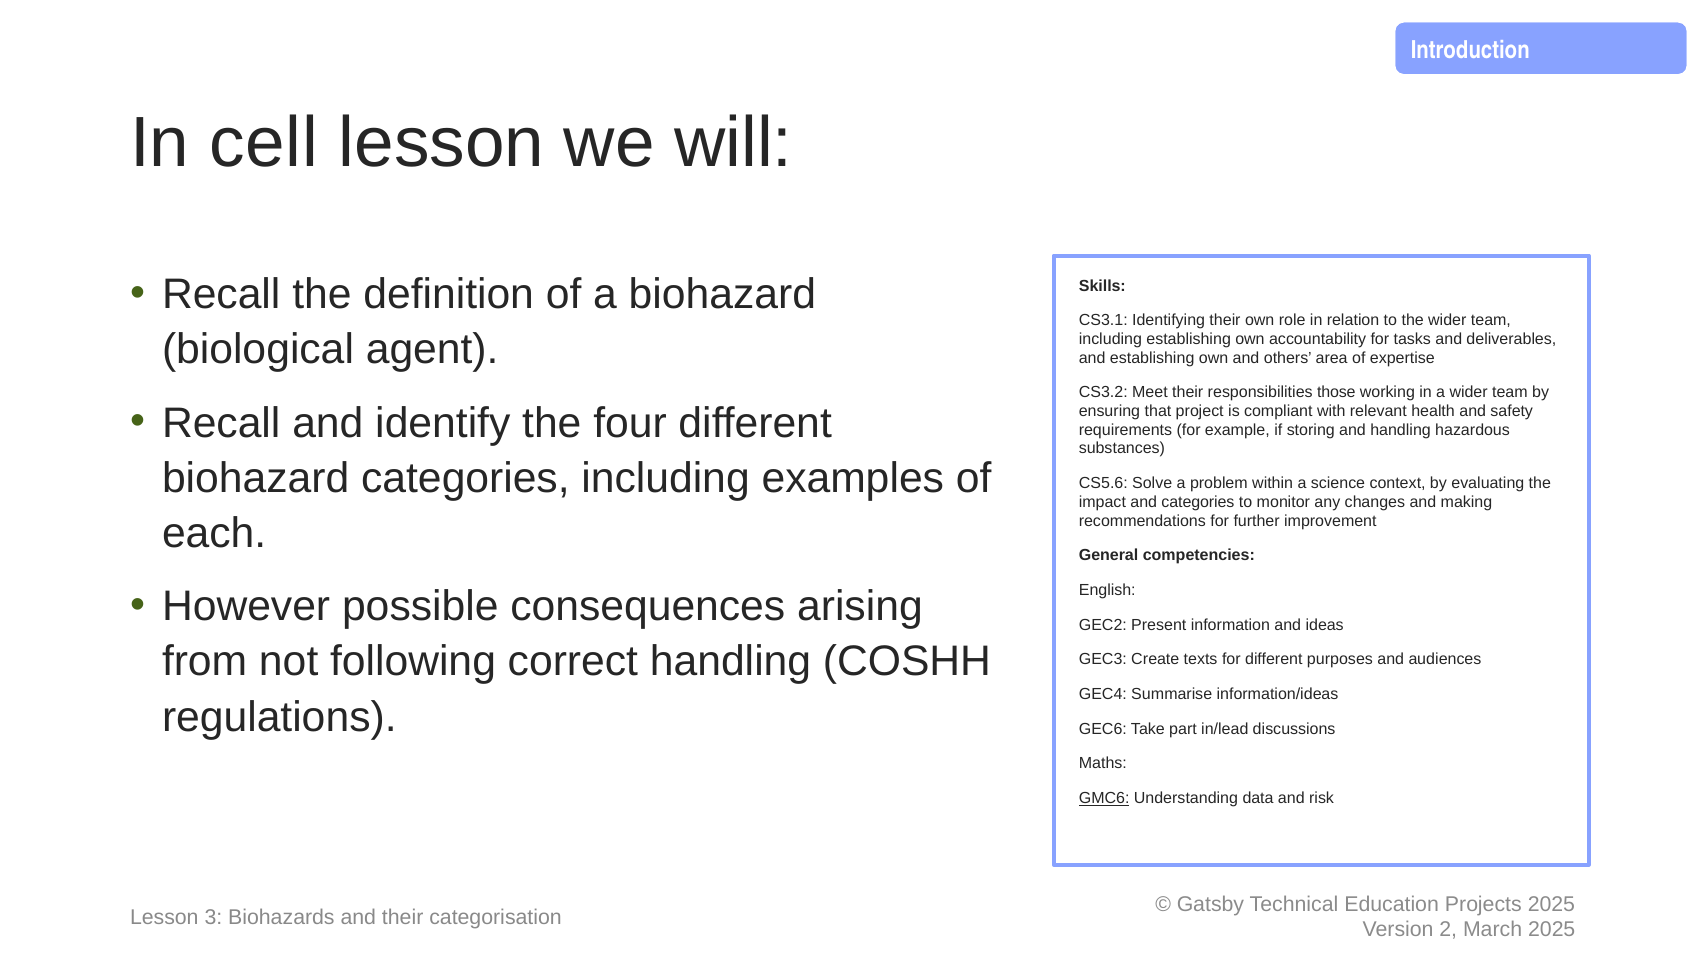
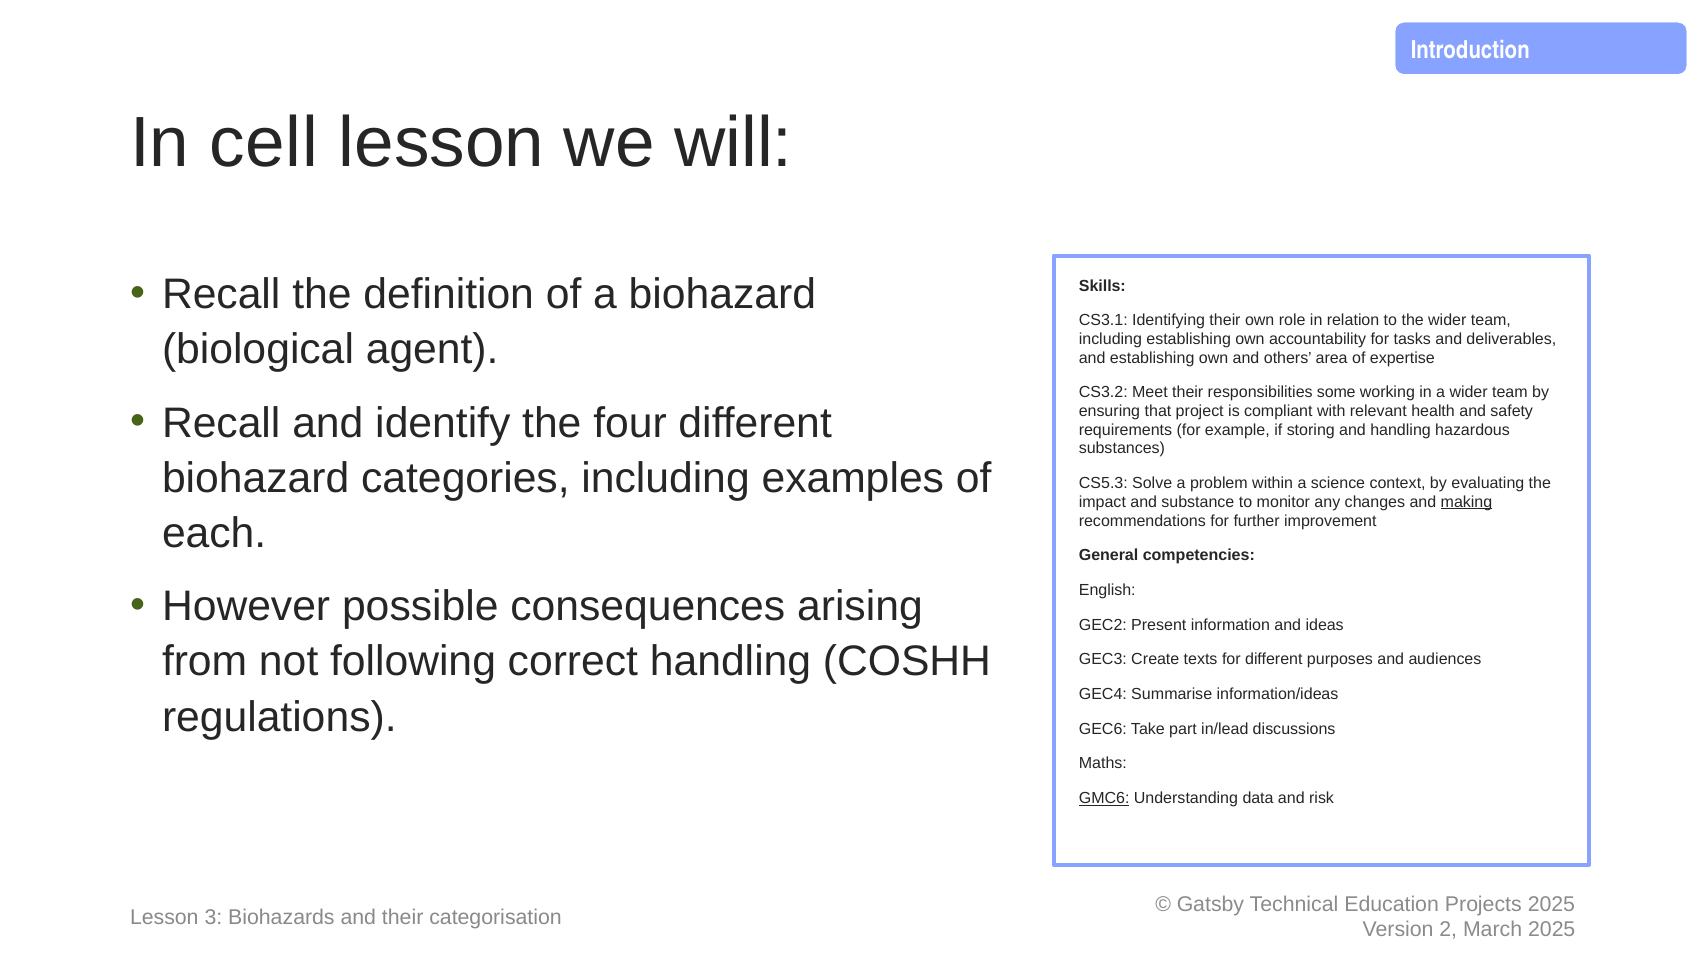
those: those -> some (1336, 392)
CS5.6: CS5.6 -> CS5.3 (1103, 483)
and categories: categories -> substance (1198, 502)
making underline: none -> present (1466, 502)
